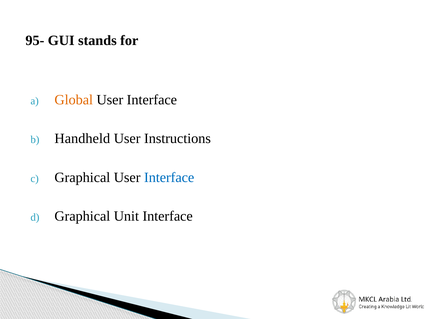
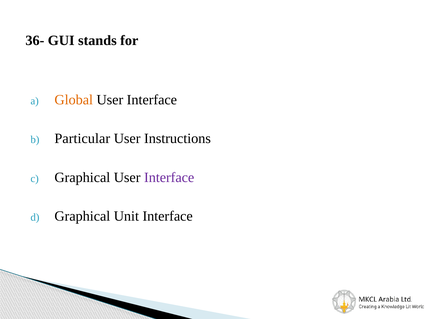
95-: 95- -> 36- (35, 40)
Handheld: Handheld -> Particular (82, 139)
Interface colour: blue -> purple (169, 177)
